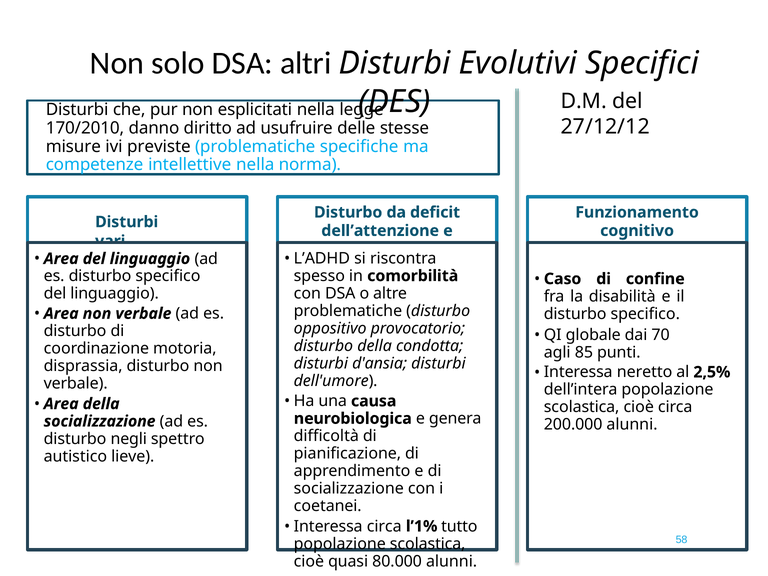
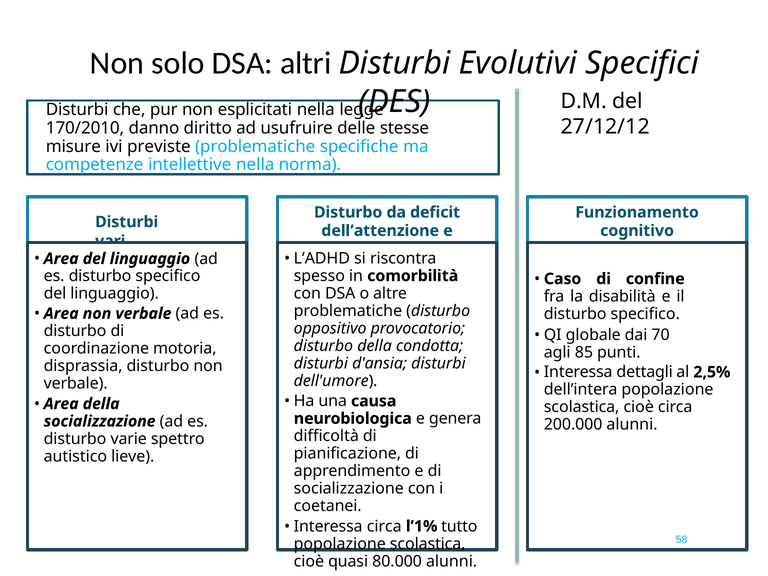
neretto: neretto -> dettagli (645, 372)
negli: negli -> varie (129, 439)
